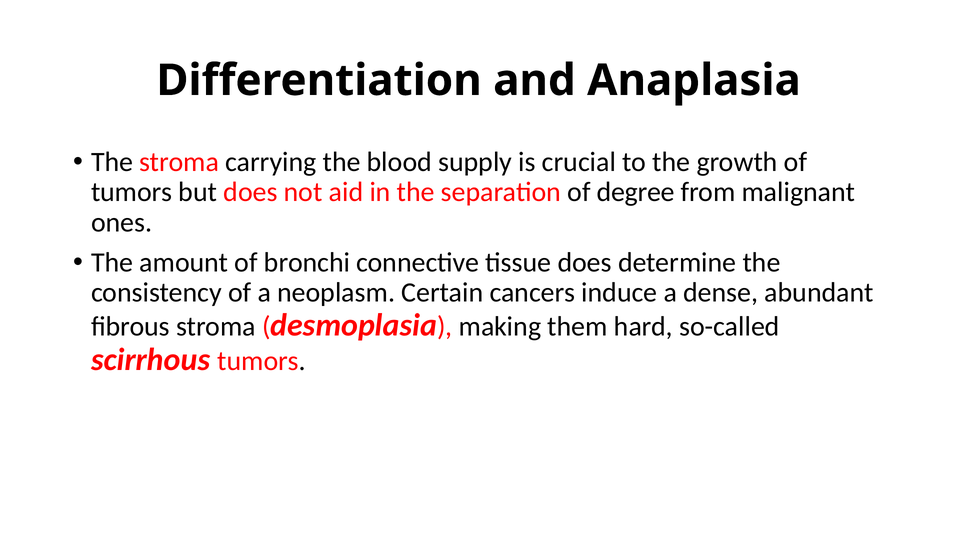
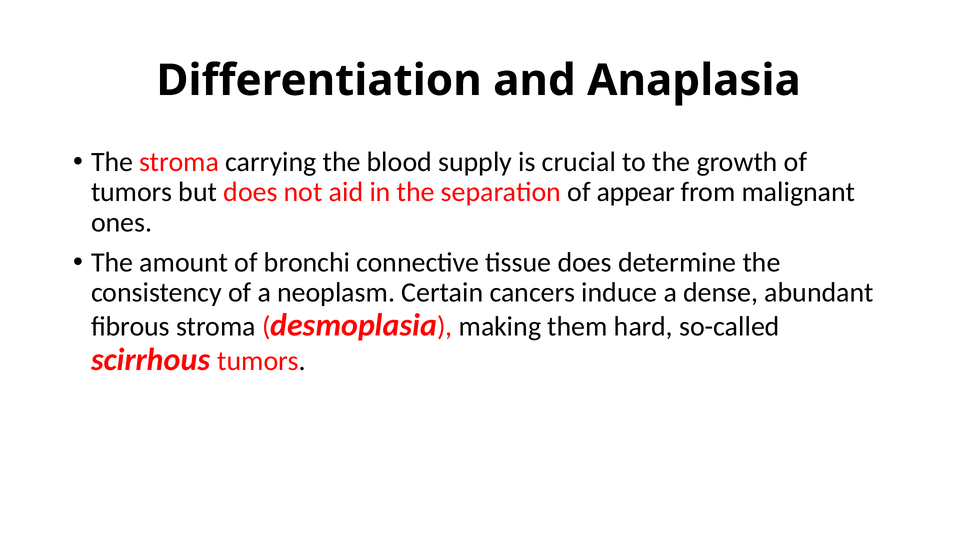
degree: degree -> appear (636, 192)
